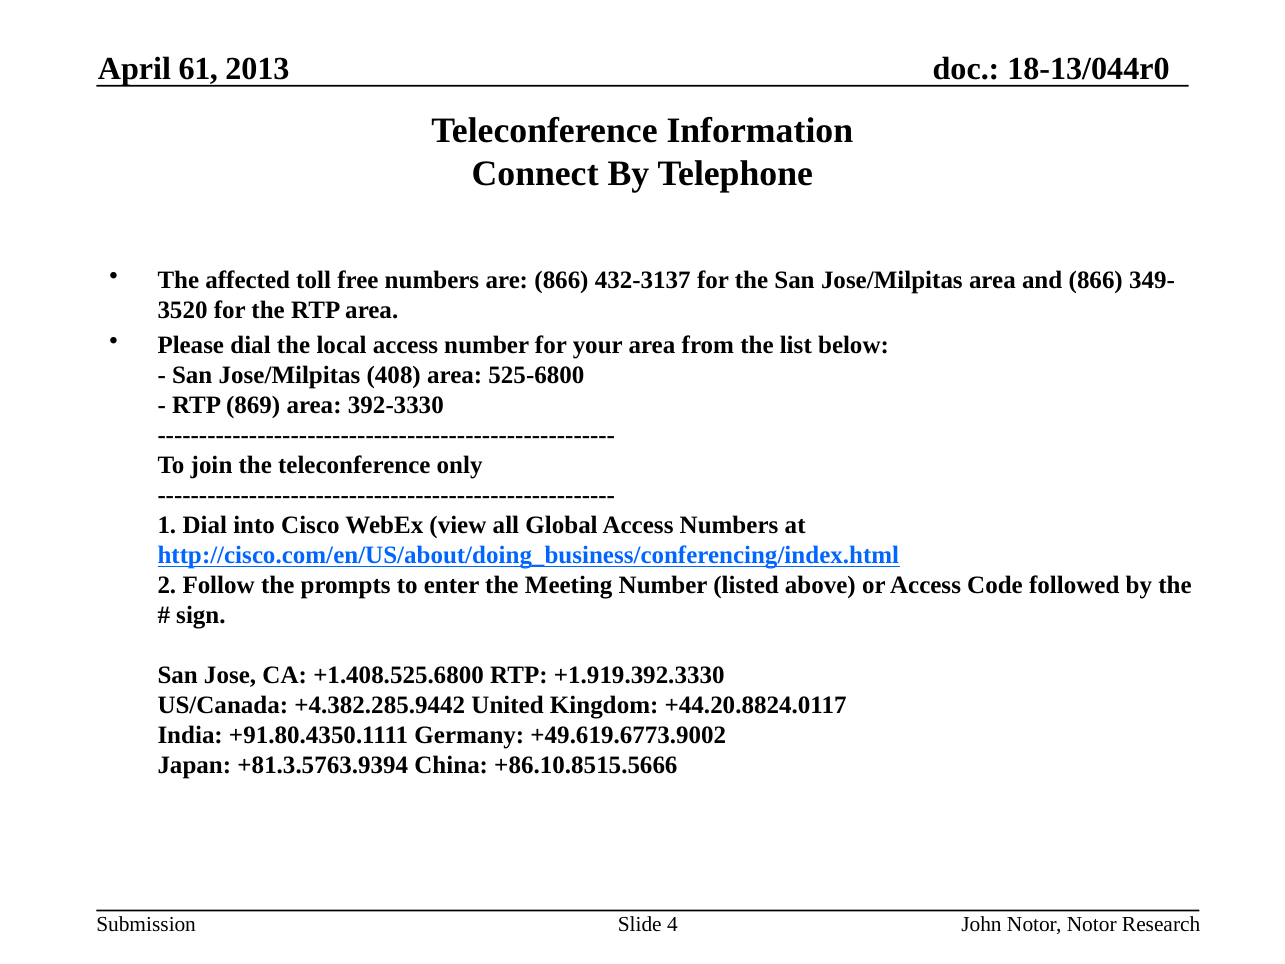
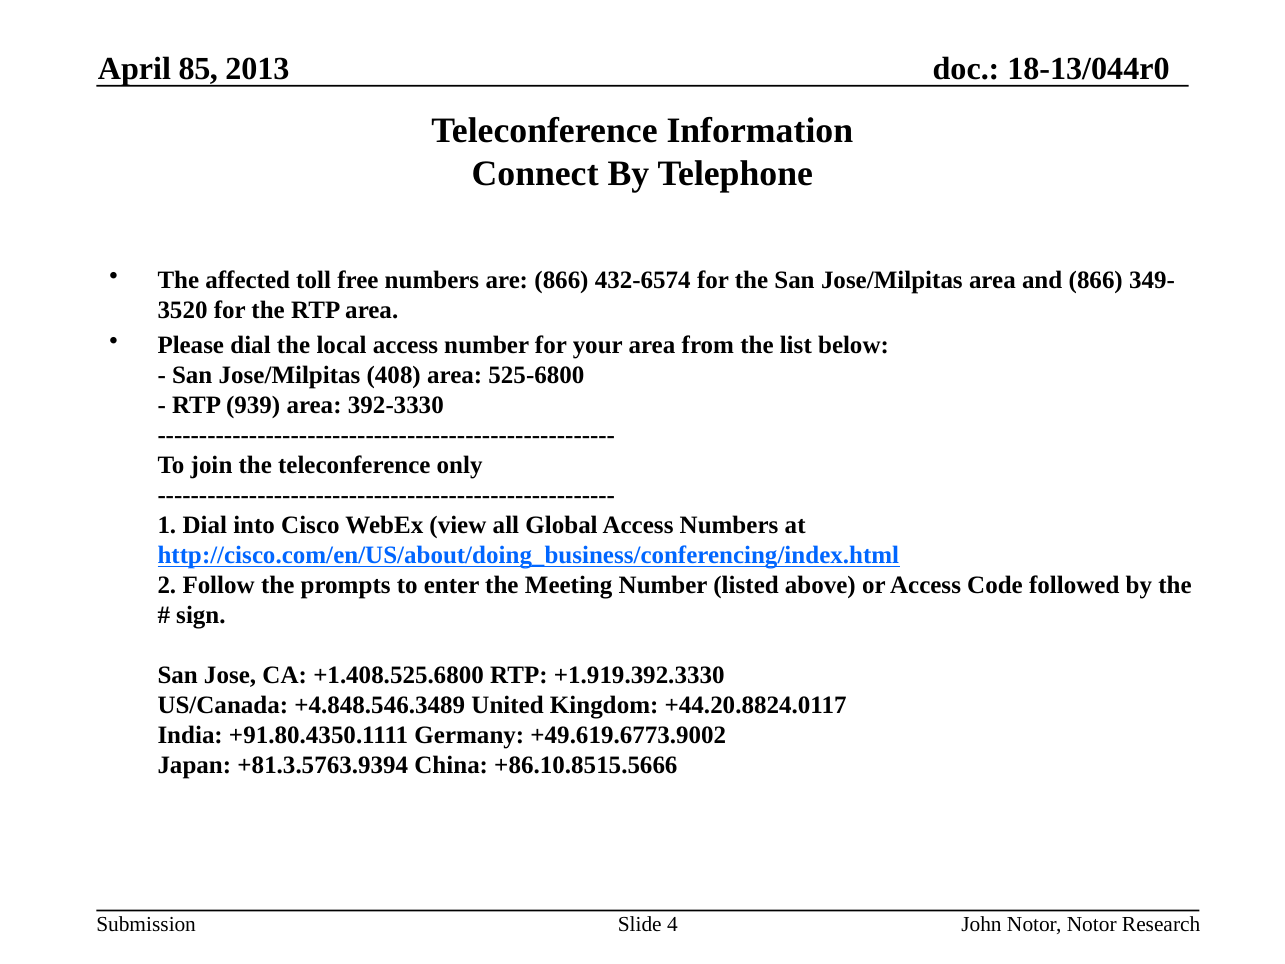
61: 61 -> 85 (198, 69)
432-3137: 432-3137 -> 432-6574 (643, 280)
869: 869 -> 939 (253, 405)
+4.382.285.9442: +4.382.285.9442 -> +4.848.546.3489 (380, 705)
